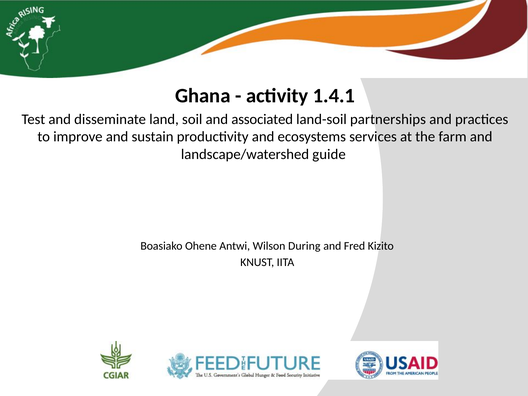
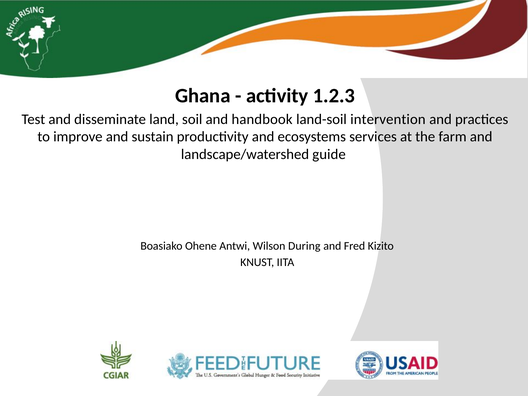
1.4.1: 1.4.1 -> 1.2.3 (334, 96)
associated: associated -> handbook (262, 119)
partnerships: partnerships -> intervention (388, 119)
